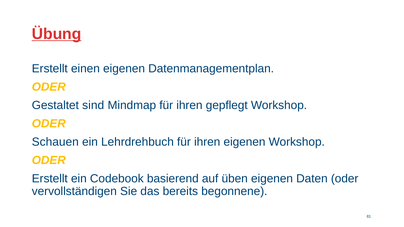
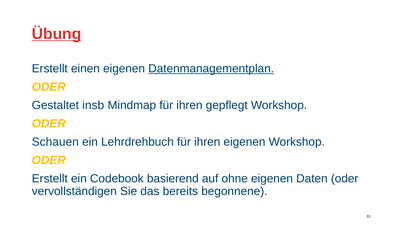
Datenmanagementplan underline: none -> present (211, 69)
sind: sind -> insb (93, 105)
üben: üben -> ohne (235, 179)
